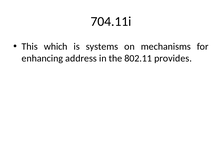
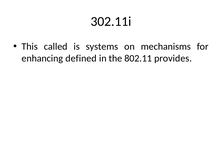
704.11i: 704.11i -> 302.11i (111, 21)
which: which -> called (56, 47)
address: address -> defined (81, 58)
